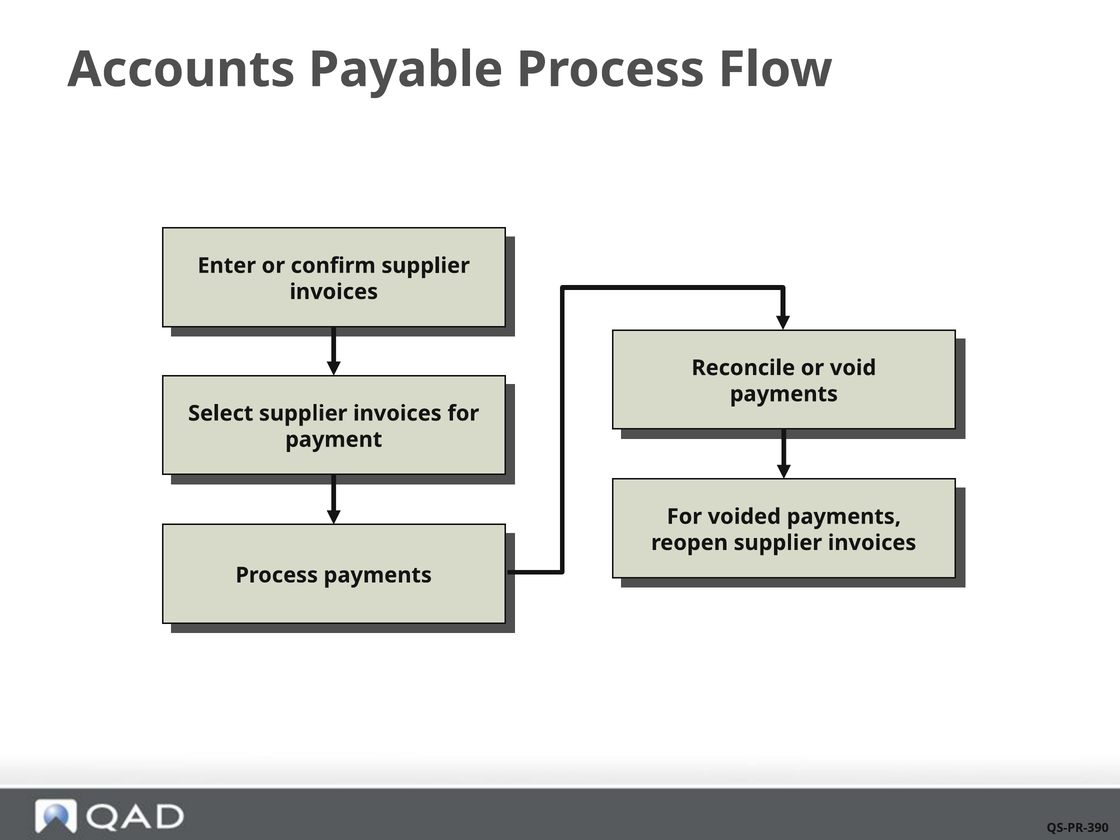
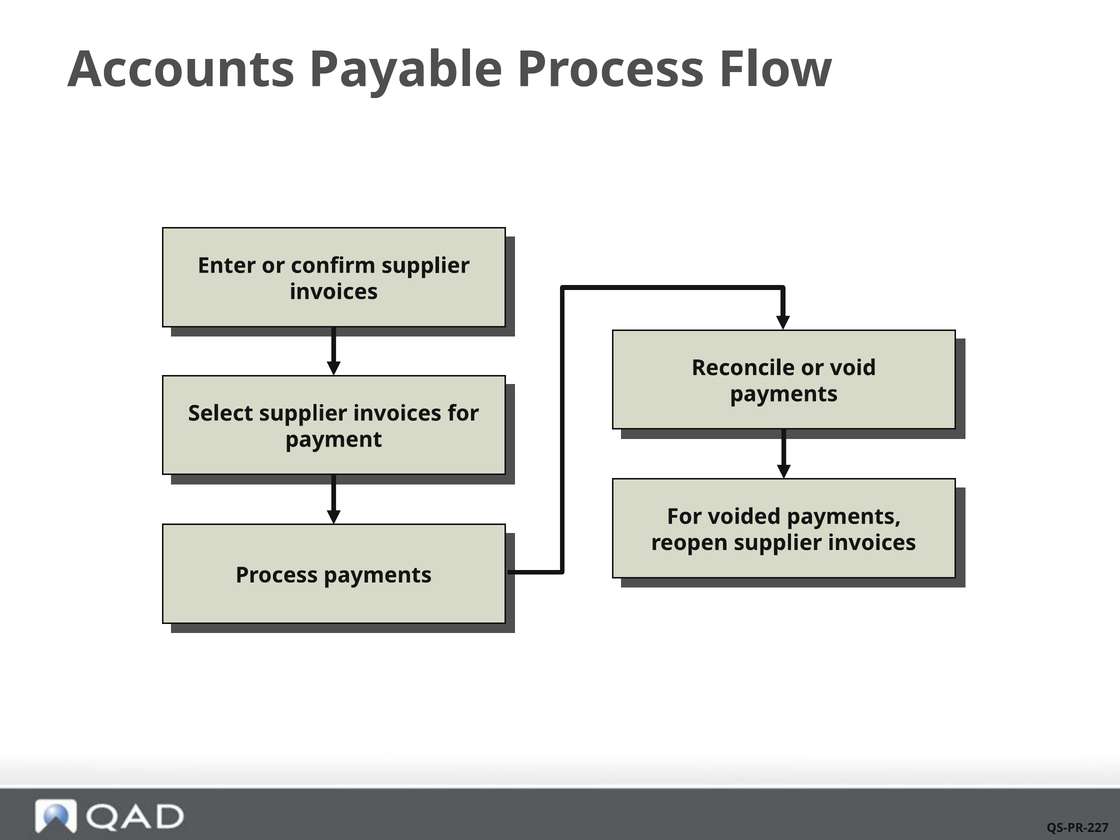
QS-PR-390: QS-PR-390 -> QS-PR-227 (1078, 828)
